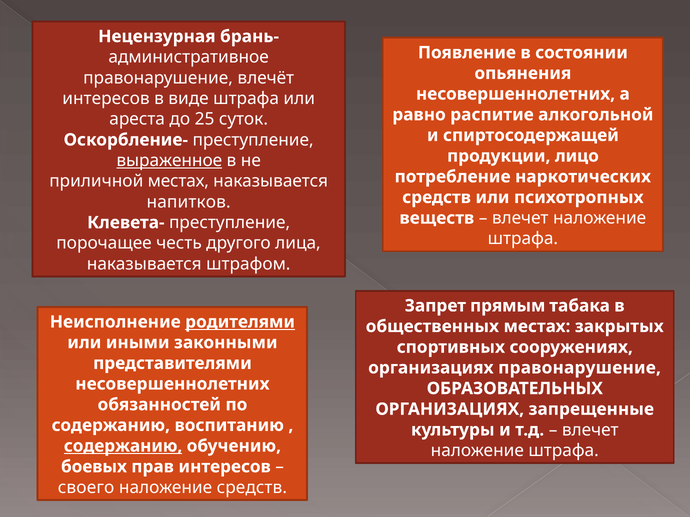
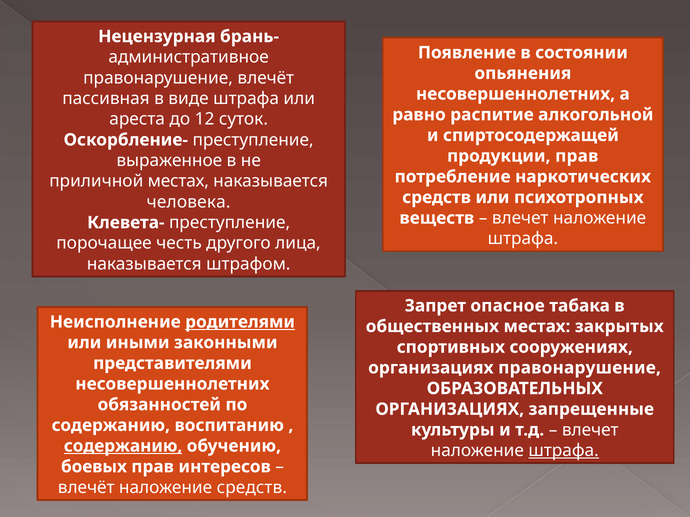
интересов: интересов -> пассивная (106, 99)
25: 25 -> 12 (205, 119)
продукции лицо: лицо -> прав (577, 156)
выраженное underline: present -> none (169, 161)
напитков: напитков -> человека (189, 202)
прямым: прямым -> опасное (508, 306)
штрафа underline: none -> present (564, 451)
своего: своего -> влечёт (86, 488)
